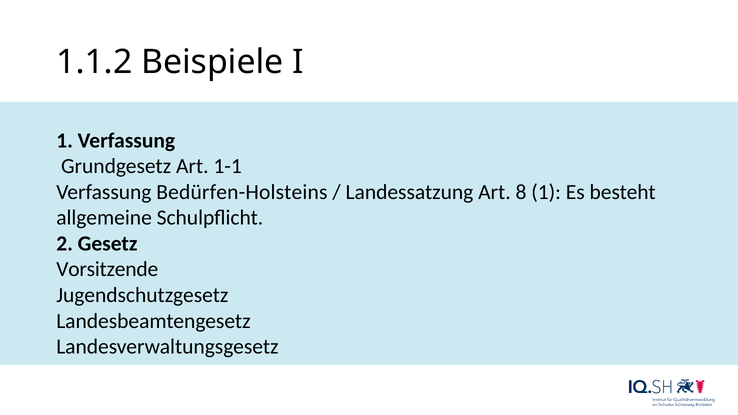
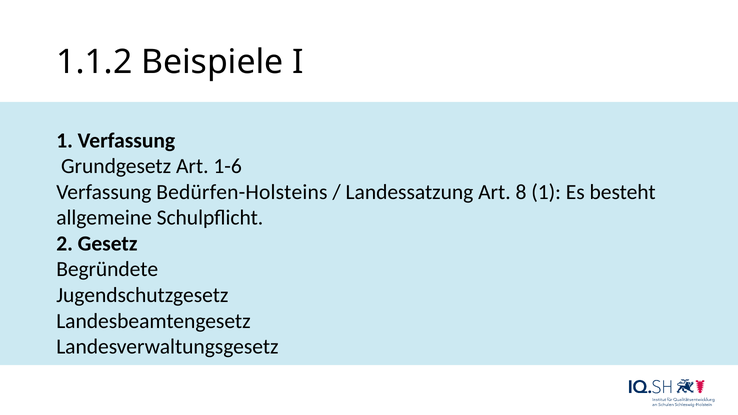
1-1: 1-1 -> 1-6 (228, 166)
Vorsitzende: Vorsitzende -> Begründete (107, 269)
